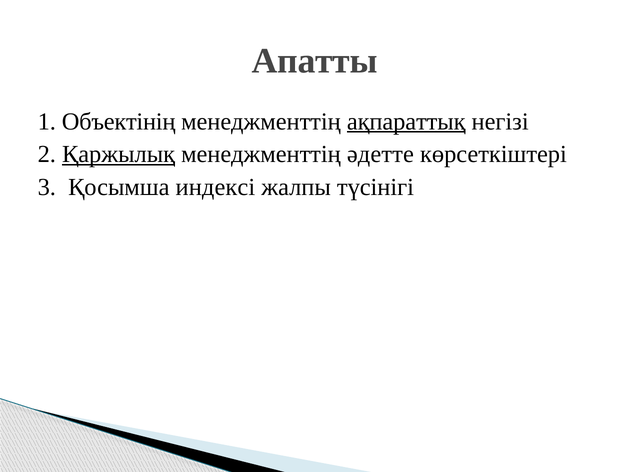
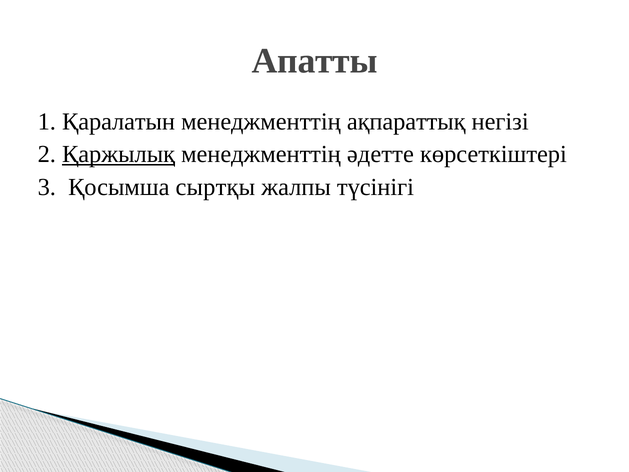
Объектінің: Объектінің -> Қаралатын (119, 121)
ақпараттық underline: present -> none (406, 121)
индексі: индексі -> сыртқы (215, 187)
